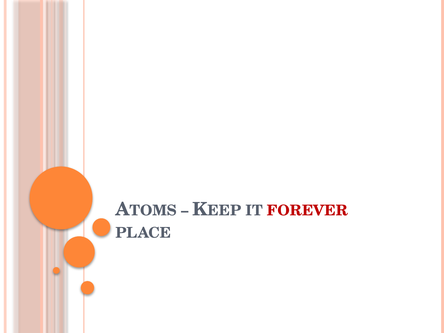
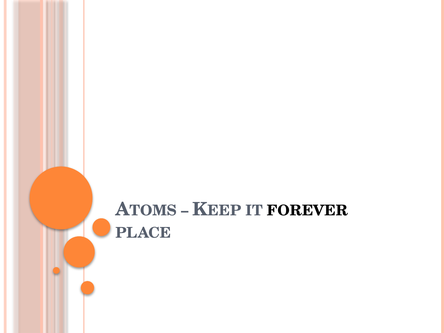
FOREVER colour: red -> black (307, 211)
